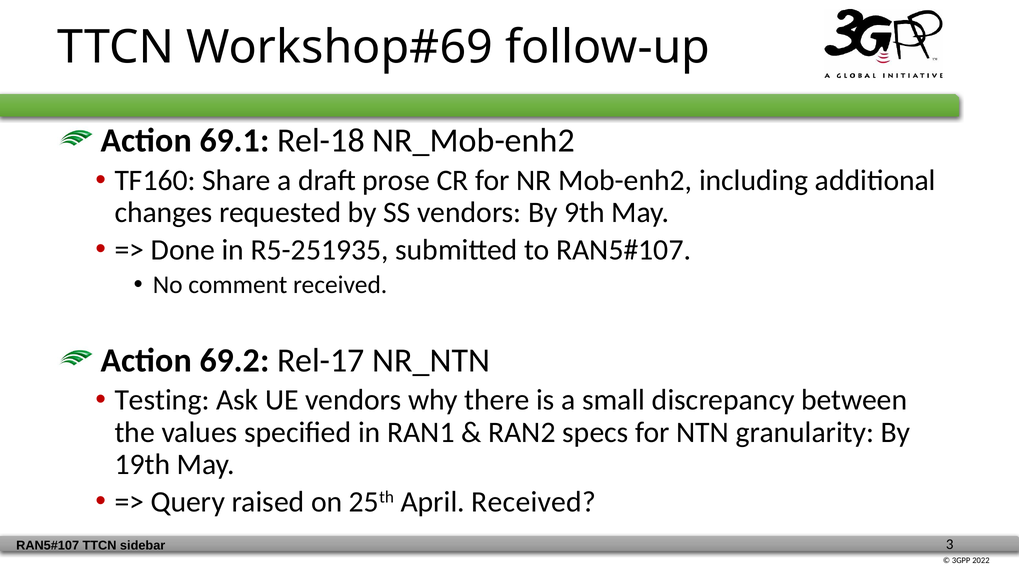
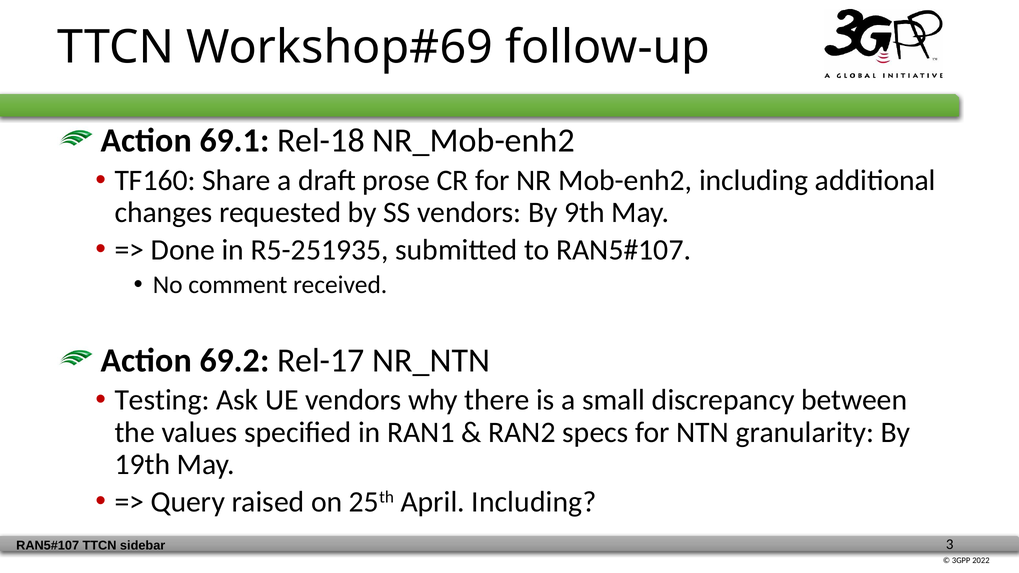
April Received: Received -> Including (534, 502)
